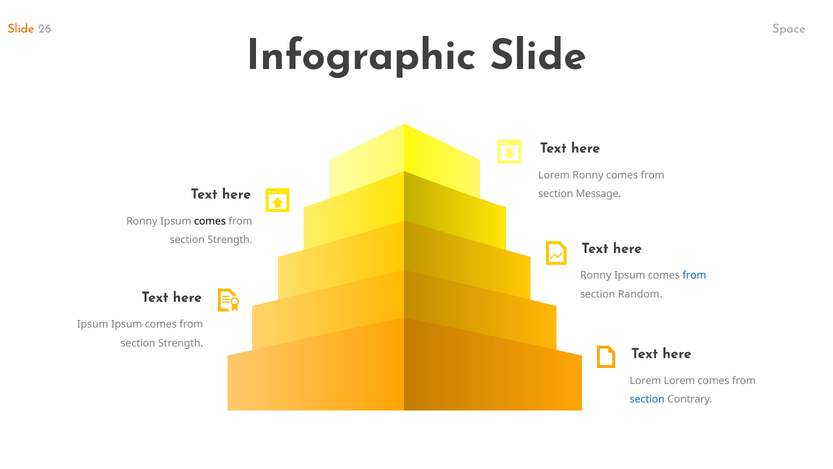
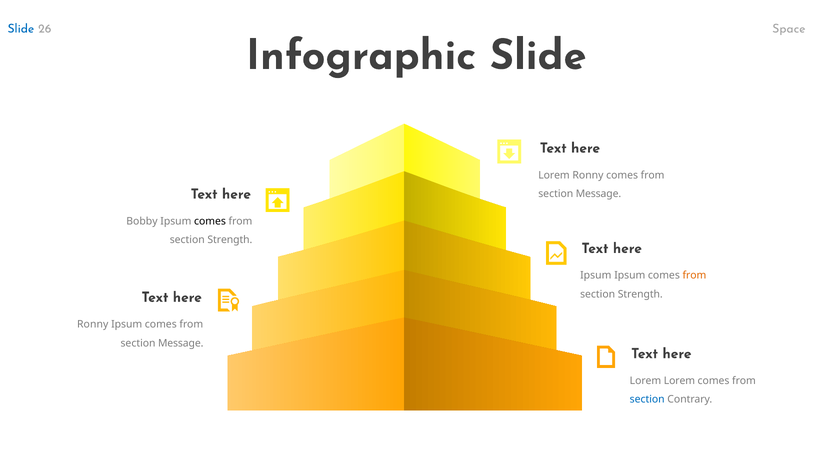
Slide colour: orange -> blue (21, 29)
Ronny: Ronny -> Bobby (142, 221)
Ronny: Ronny -> Ipsum (596, 275)
from colour: blue -> orange (694, 275)
Random: Random -> Strength (640, 294)
Ipsum: Ipsum -> Ronny (93, 324)
Strength: Strength -> Message (181, 343)
